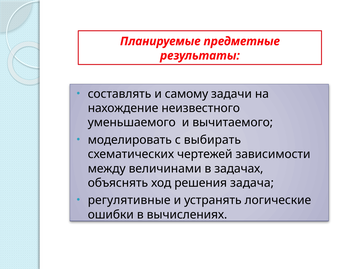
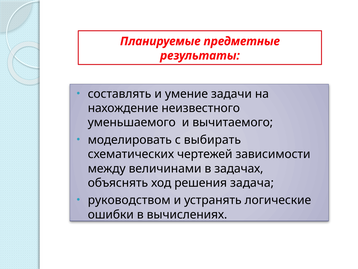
самому: самому -> умение (186, 94)
регулятивные: регулятивные -> руководством (129, 200)
